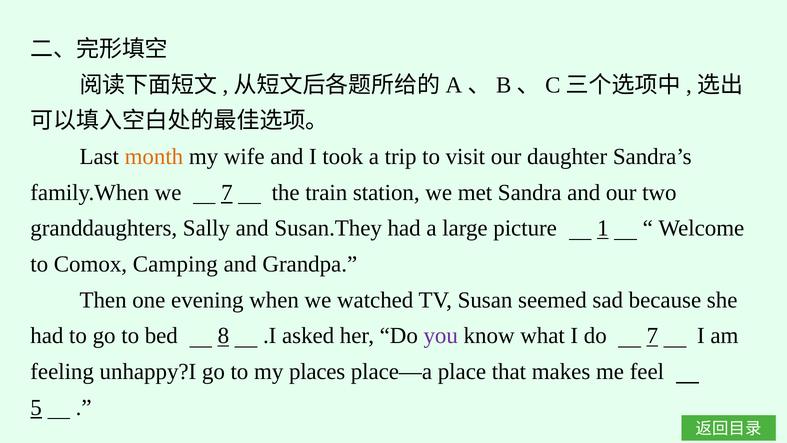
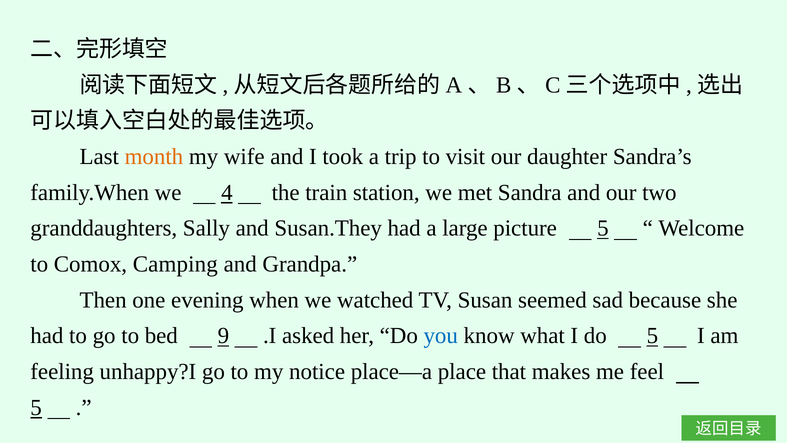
we 7: 7 -> 4 (227, 192)
picture 1: 1 -> 5 (603, 228)
8: 8 -> 9 (223, 336)
you colour: purple -> blue (441, 336)
do 7: 7 -> 5 (652, 336)
places: places -> notice (317, 371)
